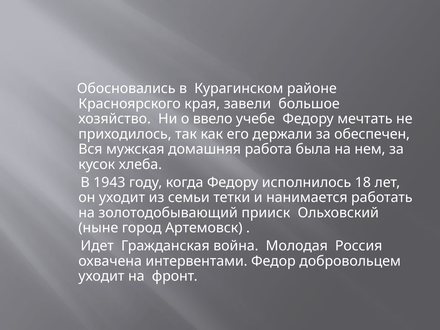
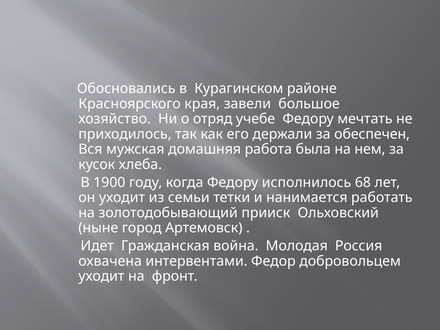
ввело: ввело -> отряд (213, 119)
1943: 1943 -> 1900 (109, 182)
18: 18 -> 68 (363, 182)
